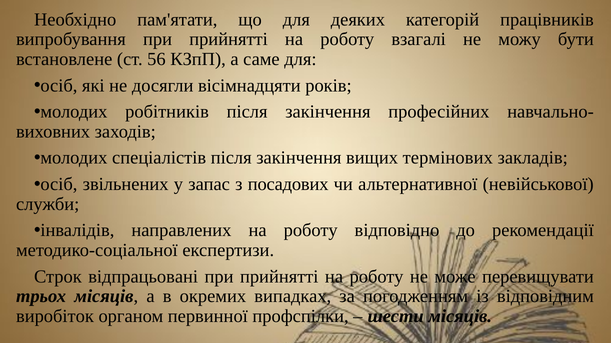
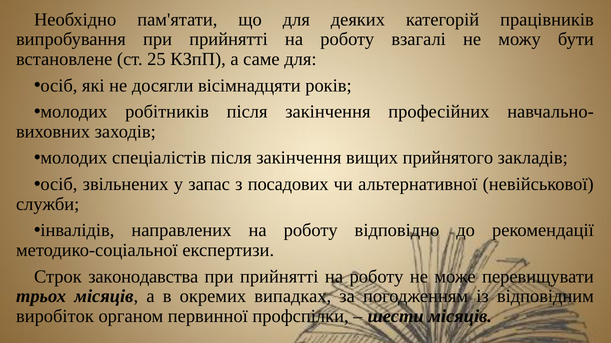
56: 56 -> 25 (156, 59)
термінових: термінових -> прийнятого (448, 158)
відпрацьовані: відпрацьовані -> законодавства (143, 277)
